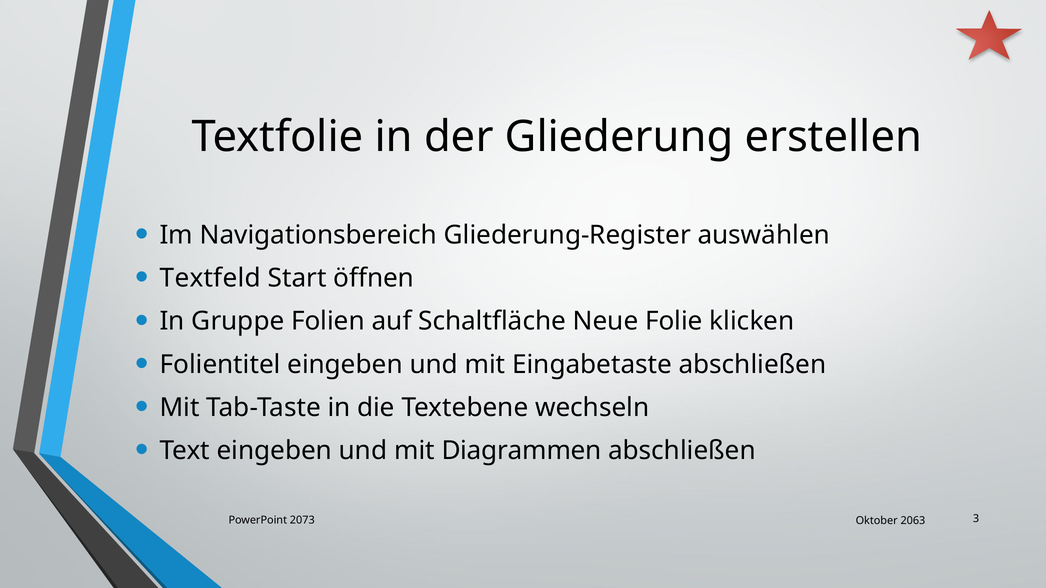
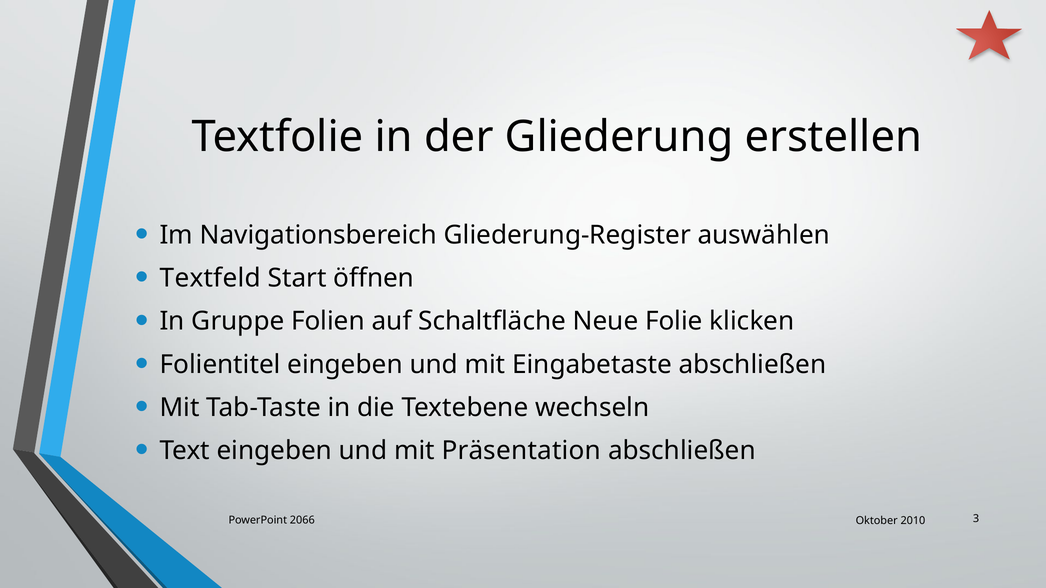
Diagrammen: Diagrammen -> Präsentation (521, 451)
2073: 2073 -> 2066 (302, 520)
2063: 2063 -> 2010 (913, 521)
